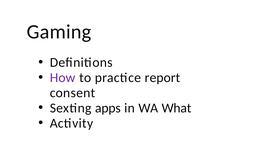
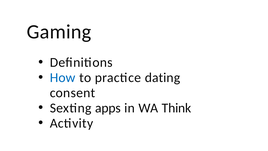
How colour: purple -> blue (63, 78)
report: report -> dating (163, 78)
What: What -> Think (177, 108)
